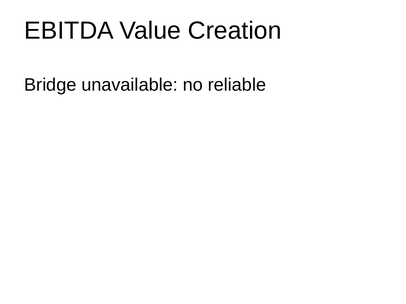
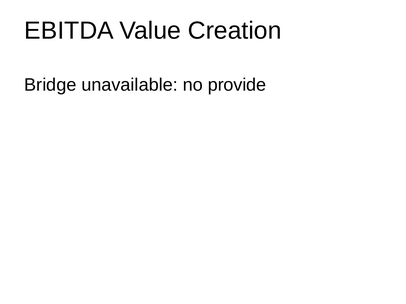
reliable: reliable -> provide (237, 85)
